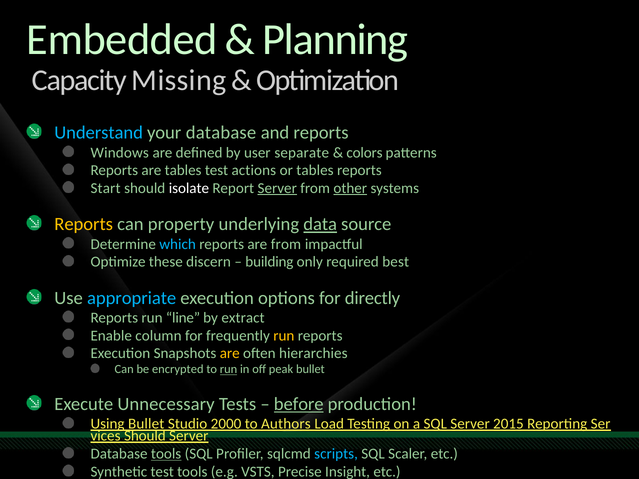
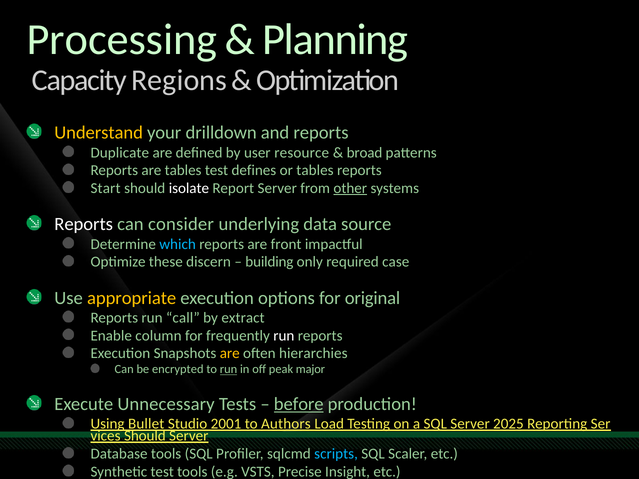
Embedded: Embedded -> Processing (122, 40)
Missing: Missing -> Regions (179, 80)
Understand colour: light blue -> yellow (99, 133)
your database: database -> drilldown (221, 133)
Windows: Windows -> Duplicate (120, 153)
separate: separate -> resource (302, 153)
colors: colors -> broad (365, 153)
actions: actions -> defines (254, 170)
Server underline: present -> none (277, 188)
Reports colour: yellow -> white (84, 224)
property: property -> consider (181, 224)
data underline: present -> none (320, 224)
are from: from -> front (286, 244)
best: best -> case (396, 262)
appropriate colour: light blue -> yellow (132, 298)
directly: directly -> original (372, 298)
line: line -> call (183, 318)
run colour: yellow -> white (284, 336)
peak bullet: bullet -> major (310, 370)
2000: 2000 -> 2001 (226, 424)
2015: 2015 -> 2025 (508, 424)
tools underline: present -> none (166, 454)
